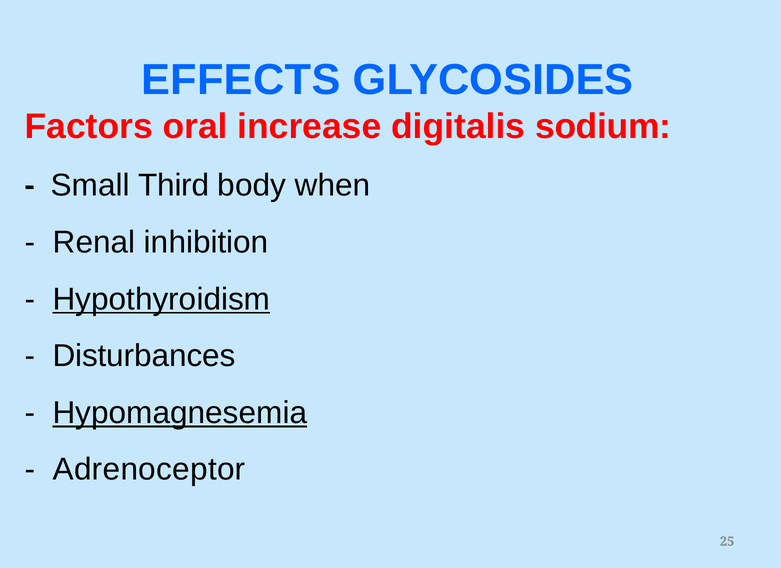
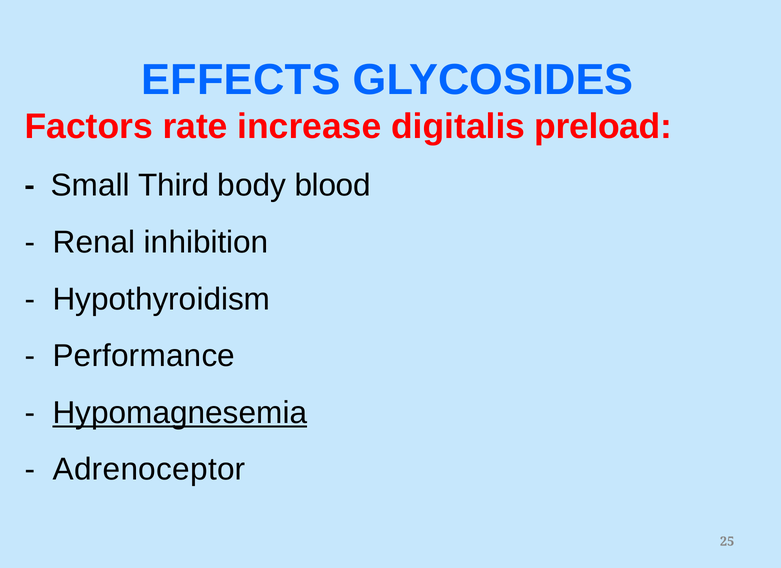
oral: oral -> rate (195, 127)
sodium: sodium -> preload (603, 127)
when: when -> blood (333, 186)
Hypothyroidism underline: present -> none (161, 299)
Disturbances: Disturbances -> Performance (144, 356)
